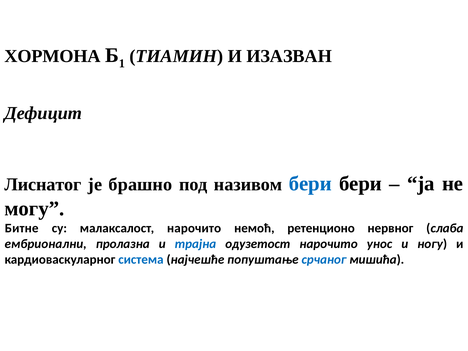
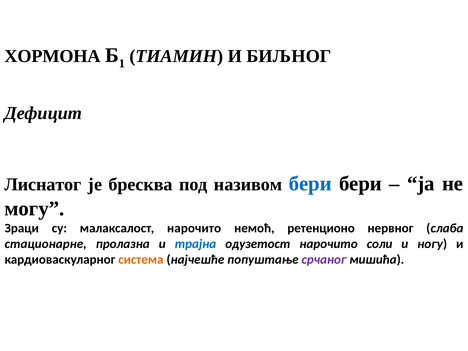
ИЗАЗВАН: ИЗАЗВАН -> БИЉНОГ (289, 56)
брашно: брашно -> бресква (141, 185)
Битне: Битне -> Зраци (22, 228)
ембрионални: ембрионални -> стационарне (46, 244)
унос: унос -> соли (380, 244)
система colour: blue -> orange (141, 260)
срчаног colour: blue -> purple (324, 260)
